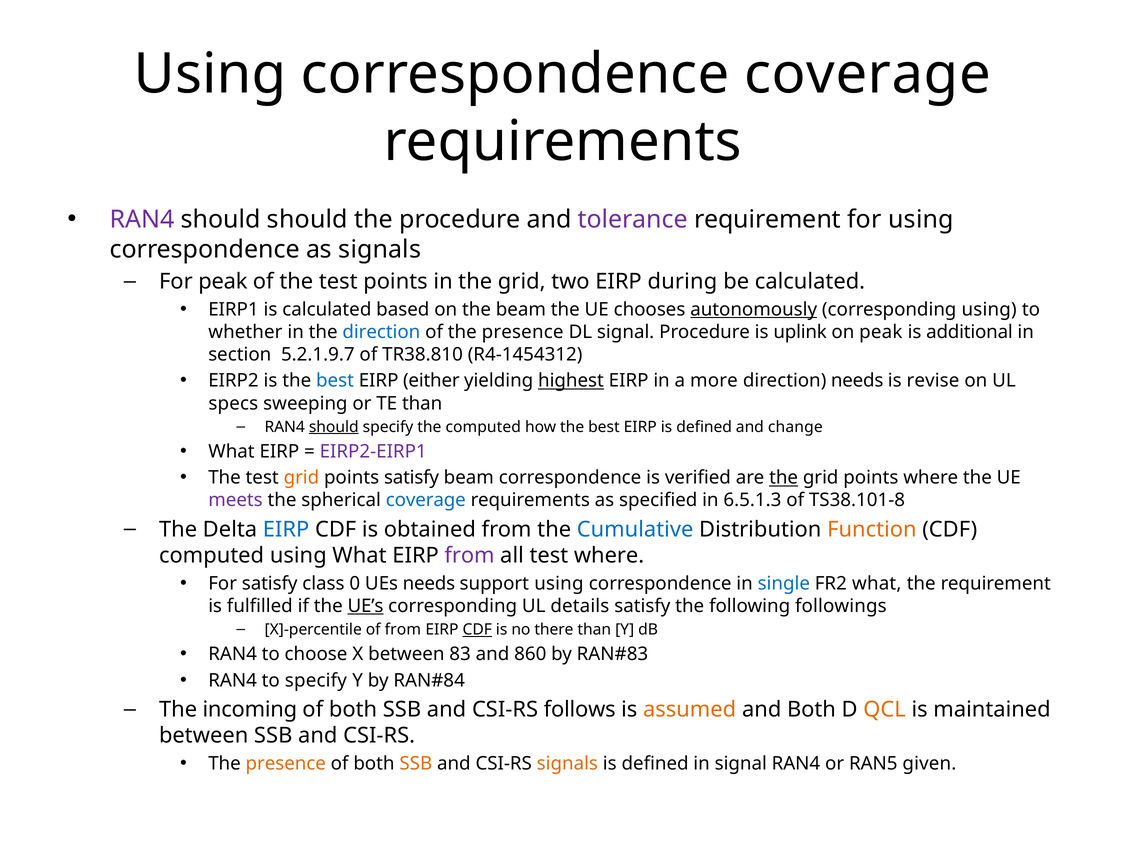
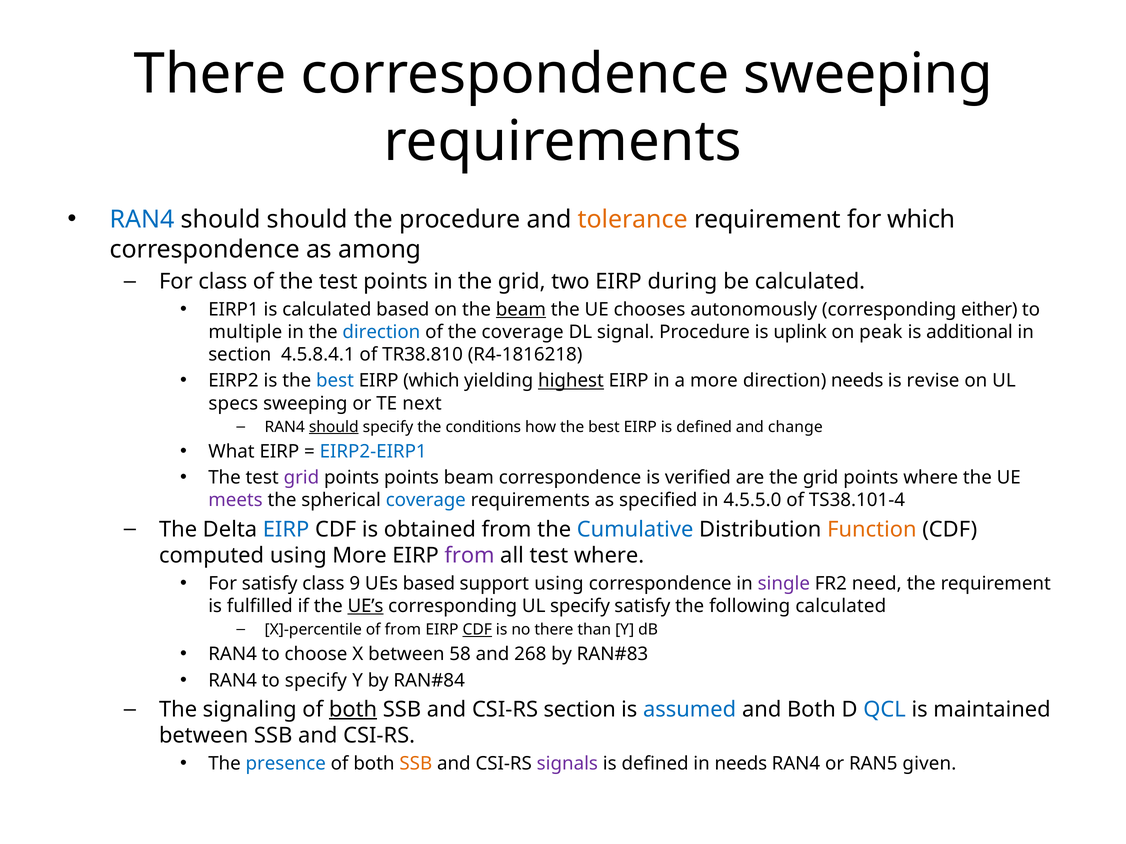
Using: Using -> There (210, 74)
correspondence coverage: coverage -> sweeping (868, 74)
RAN4 colour: purple -> blue (142, 219)
tolerance colour: purple -> orange (633, 219)
for using: using -> which (921, 219)
as signals: signals -> among (380, 249)
For peak: peak -> class (223, 282)
beam underline: none -> present (521, 310)
autonomously underline: present -> none (754, 310)
corresponding using: using -> either (989, 310)
whether: whether -> multiple (245, 332)
of the presence: presence -> coverage (523, 332)
5.2.1.9.7: 5.2.1.9.7 -> 4.5.8.4.1 (318, 355)
R4-1454312: R4-1454312 -> R4-1816218 (525, 355)
EIRP either: either -> which (431, 381)
TE than: than -> next (422, 404)
the computed: computed -> conditions (483, 427)
EIRP2-EIRP1 colour: purple -> blue (373, 452)
grid colour: orange -> purple (301, 478)
points satisfy: satisfy -> points (411, 478)
the underline: present -> none (784, 478)
6.5.1.3: 6.5.1.3 -> 4.5.5.0 (752, 501)
TS38.101-8: TS38.101-8 -> TS38.101-4 (857, 501)
using What: What -> More (360, 556)
0: 0 -> 9 (355, 584)
UEs needs: needs -> based (429, 584)
single colour: blue -> purple (784, 584)
FR2 what: what -> need (877, 584)
UL details: details -> specify (580, 606)
following followings: followings -> calculated (841, 606)
83: 83 -> 58 (460, 655)
860: 860 -> 268 (530, 655)
incoming: incoming -> signaling (250, 710)
both underline: none -> present (353, 710)
CSI-RS follows: follows -> section (580, 710)
assumed colour: orange -> blue (690, 710)
QCL colour: orange -> blue (885, 710)
presence colour: orange -> blue (286, 764)
signals colour: orange -> purple (567, 764)
in signal: signal -> needs (741, 764)
